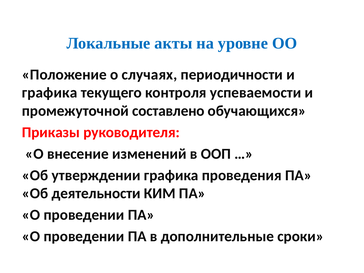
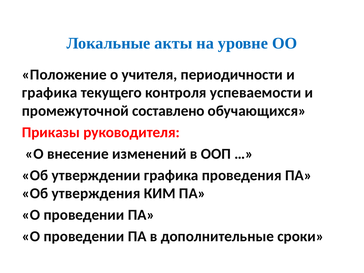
случаях: случаях -> учителя (149, 75)
деятельности: деятельности -> утверждения (96, 193)
